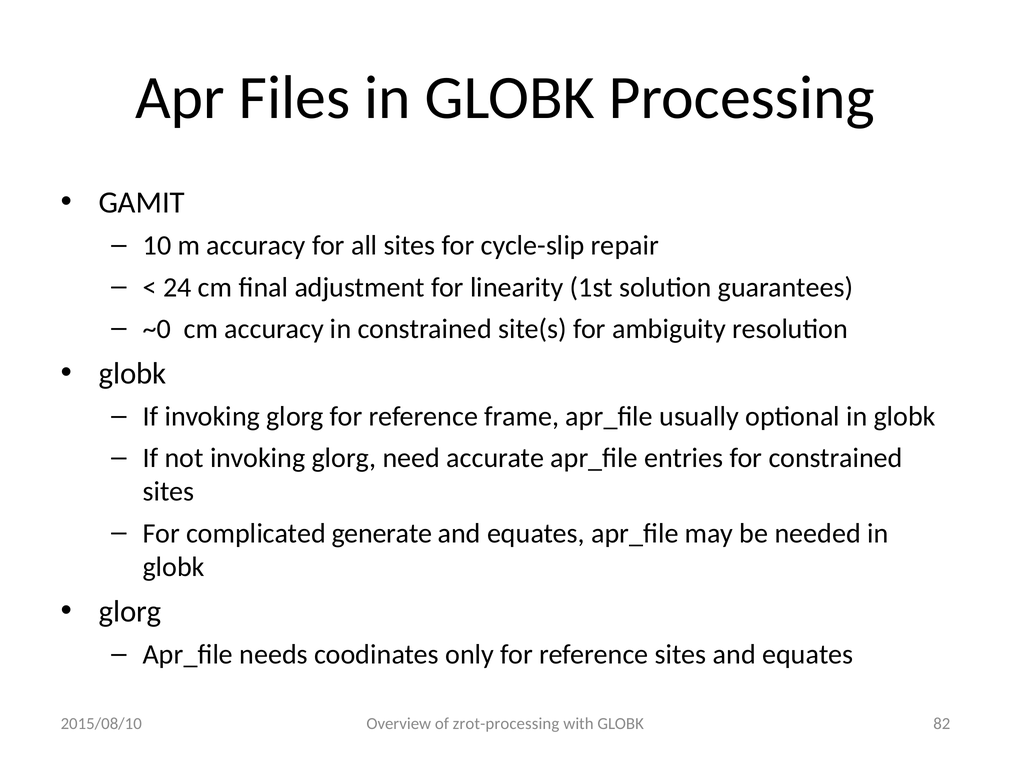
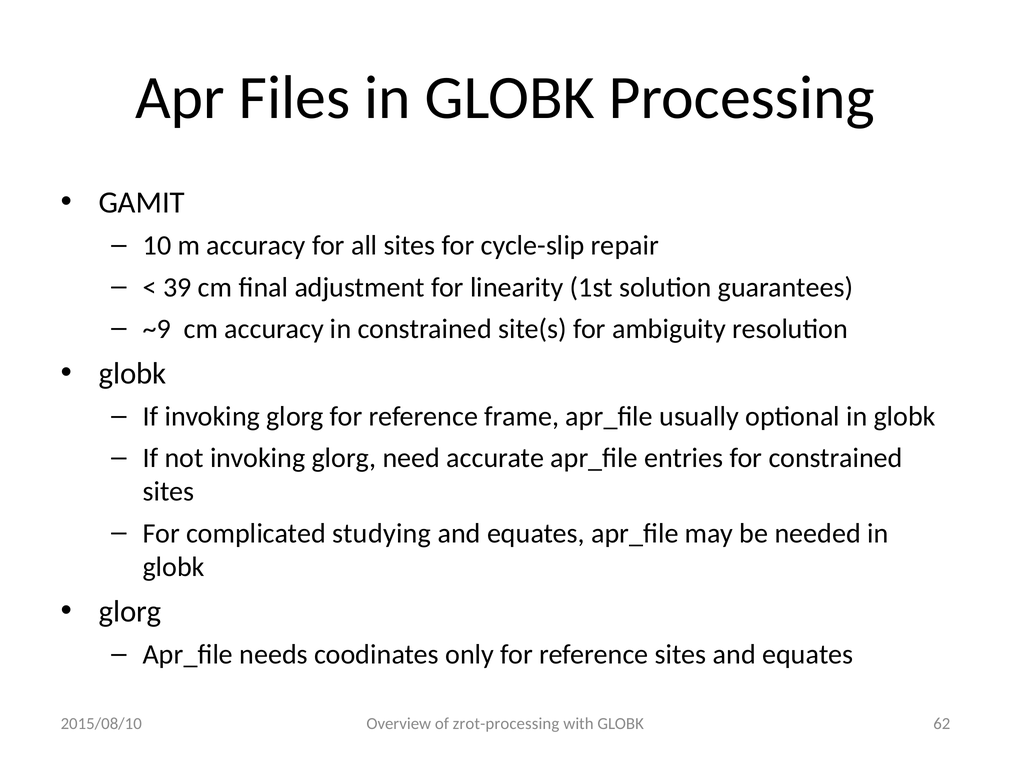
24: 24 -> 39 (177, 287)
~0: ~0 -> ~9 (157, 329)
generate: generate -> studying (382, 533)
82: 82 -> 62 (942, 724)
